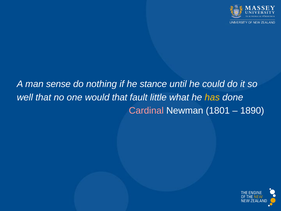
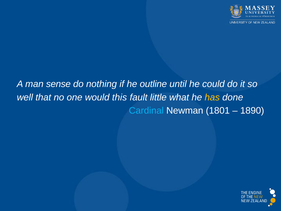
stance: stance -> outline (153, 84)
would that: that -> this (120, 97)
Cardinal colour: pink -> light blue (146, 110)
